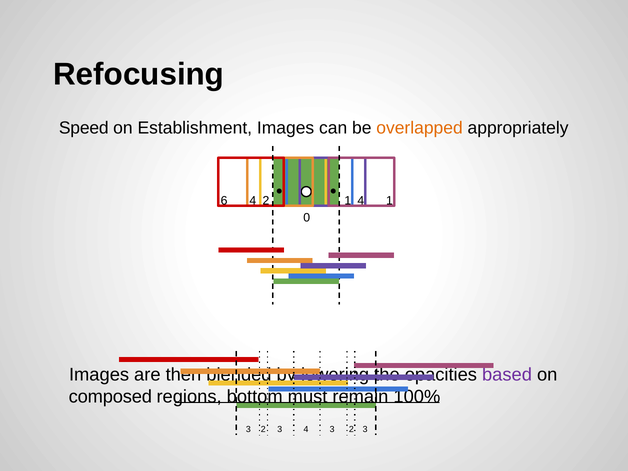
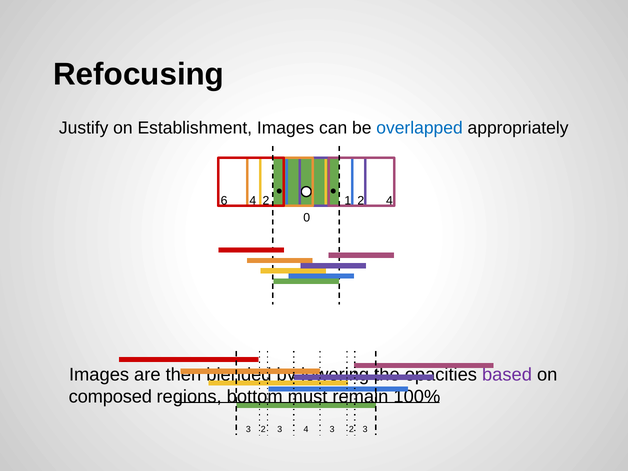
Speed: Speed -> Justify (84, 128)
overlapped colour: orange -> blue (420, 128)
4: 4 -> 2 (361, 201)
4 1: 1 -> 4 (389, 201)
